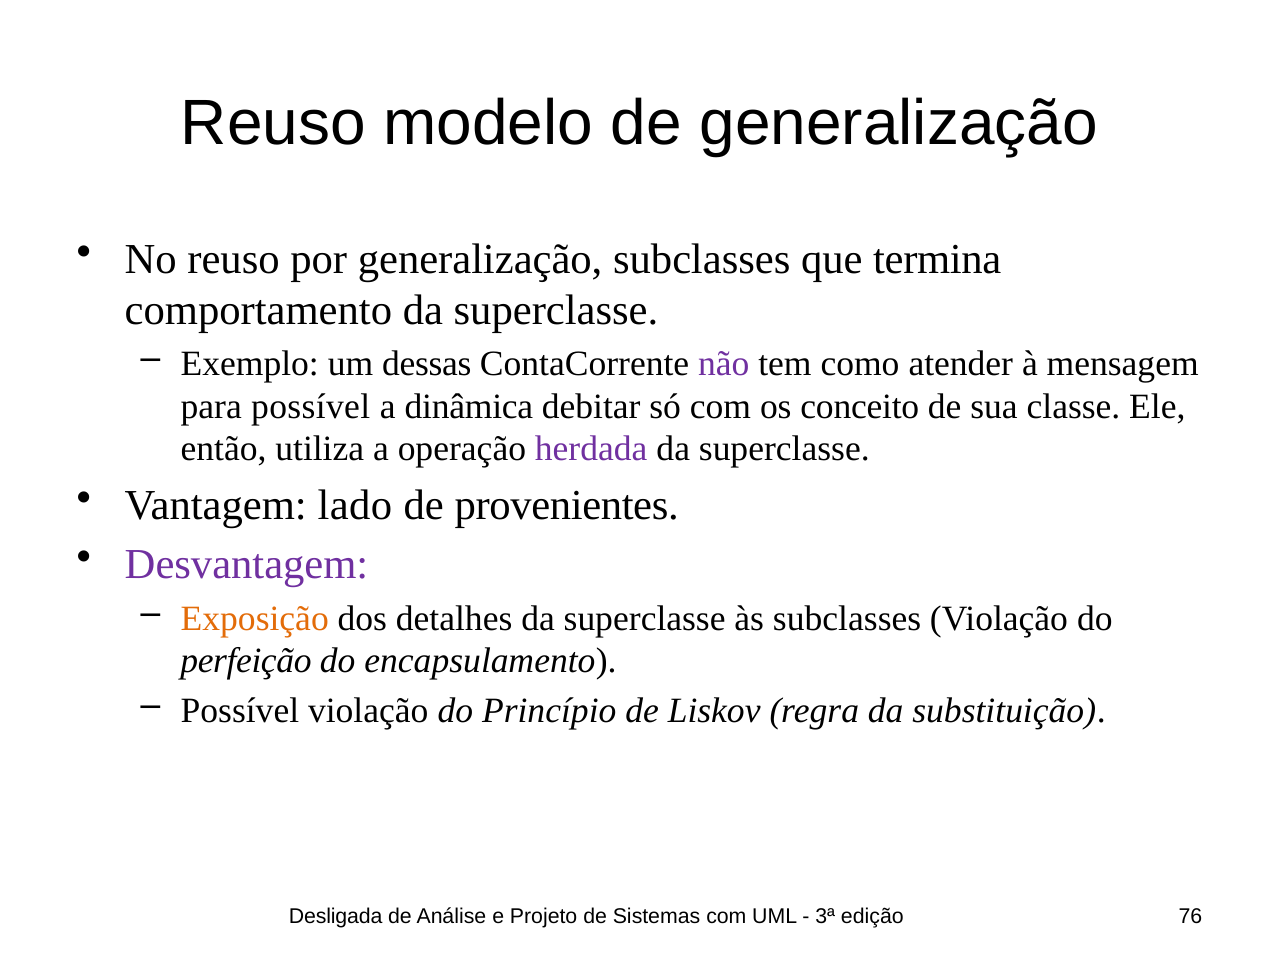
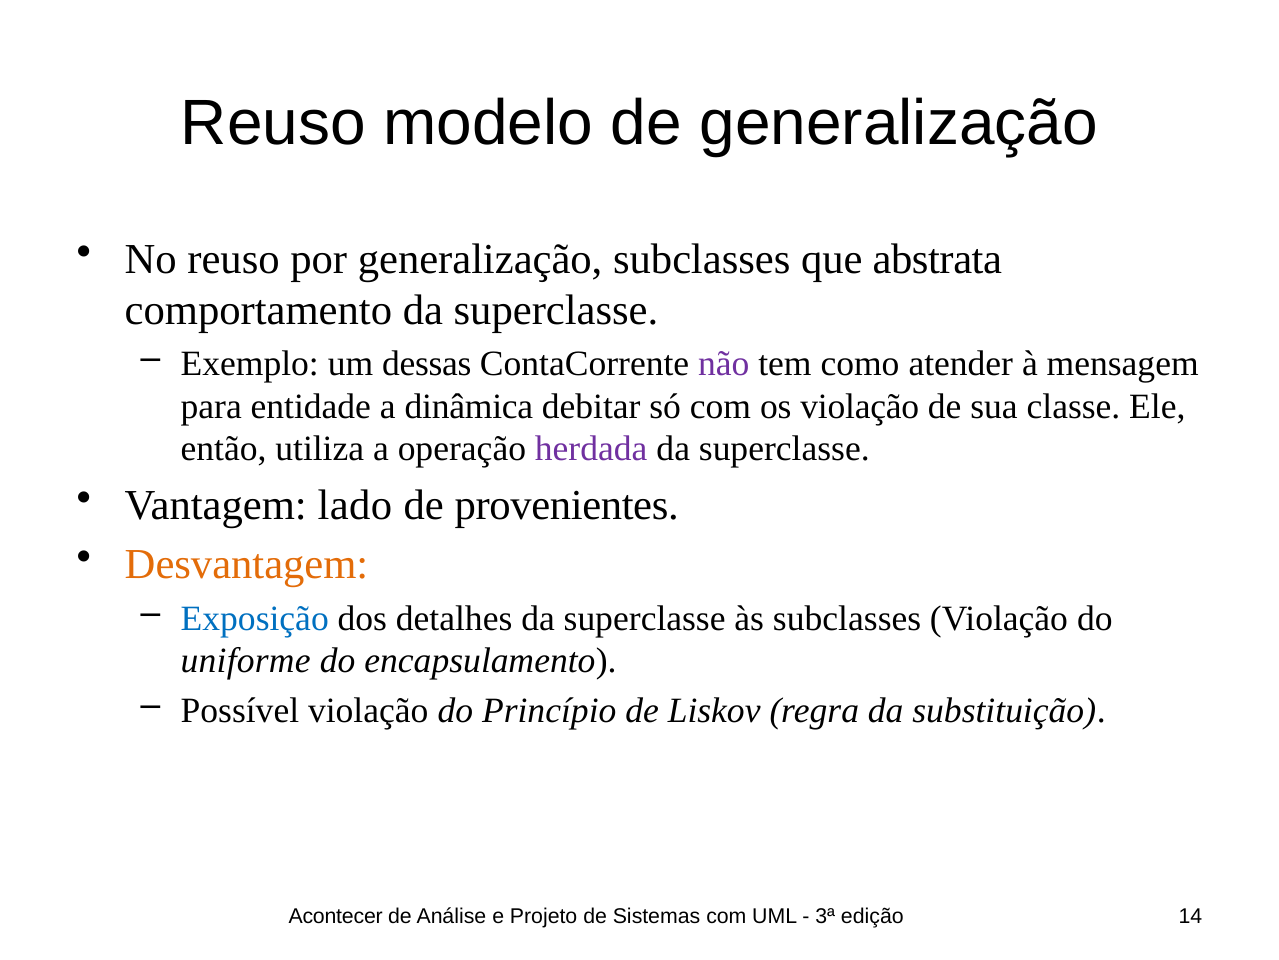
termina: termina -> abstrata (937, 259)
para possível: possível -> entidade (311, 406)
os conceito: conceito -> violação (860, 406)
Desvantagem colour: purple -> orange (247, 564)
Exposição colour: orange -> blue (255, 618)
perfeição: perfeição -> uniforme (246, 660)
Desligada: Desligada -> Acontecer (336, 916)
76: 76 -> 14 (1190, 916)
